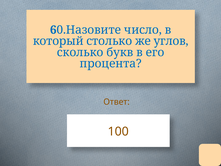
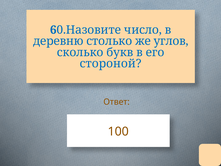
который: который -> деревню (58, 41)
процента: процента -> стороной (111, 63)
